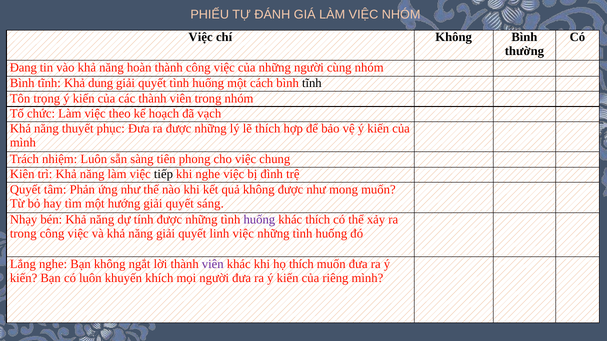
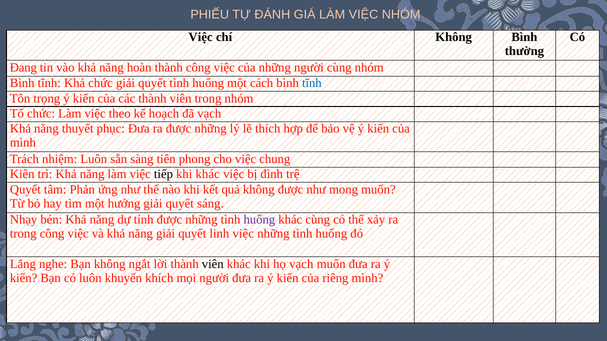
Khả dung: dung -> chức (101, 83)
tĩnh colour: black -> blue (312, 83)
khi nghe: nghe -> khác (208, 174)
khác thích: thích -> cùng (318, 220)
viên colour: purple -> black (213, 264)
họ thích: thích -> vạch (301, 264)
